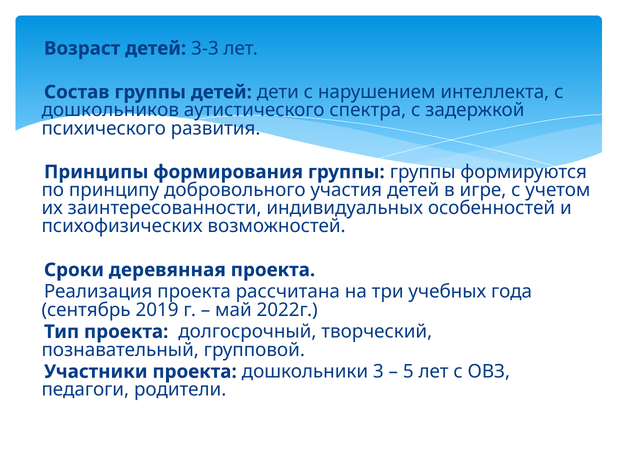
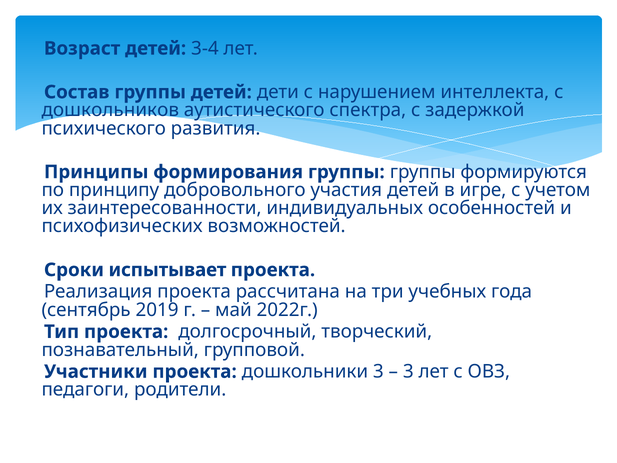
3-3: 3-3 -> 3-4 (205, 48)
деревянная: деревянная -> испытывает (167, 270)
5: 5 -> 3 (408, 371)
